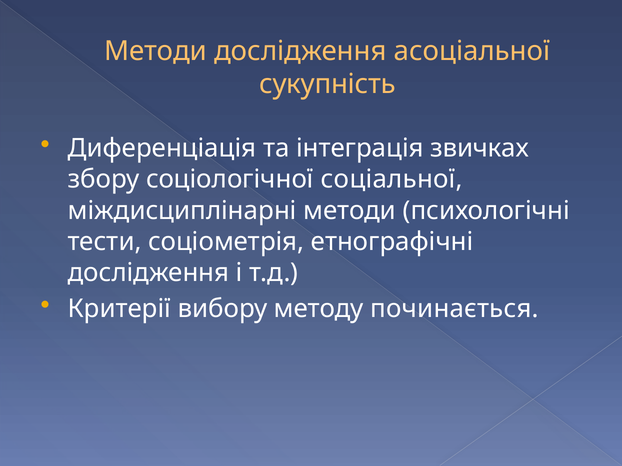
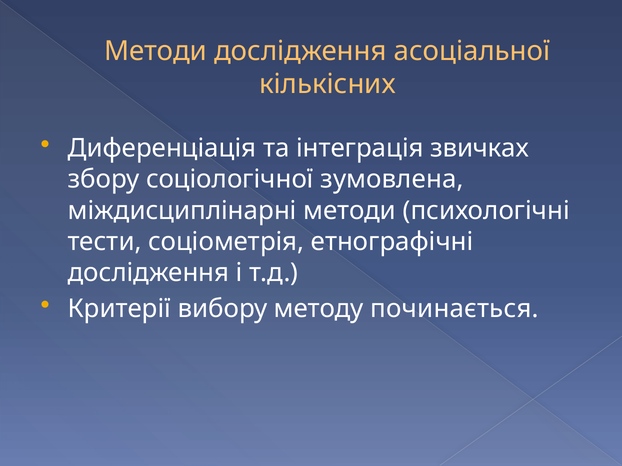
сукупність: сукупність -> кількісних (327, 84)
соціальної: соціальної -> зумовлена (392, 180)
